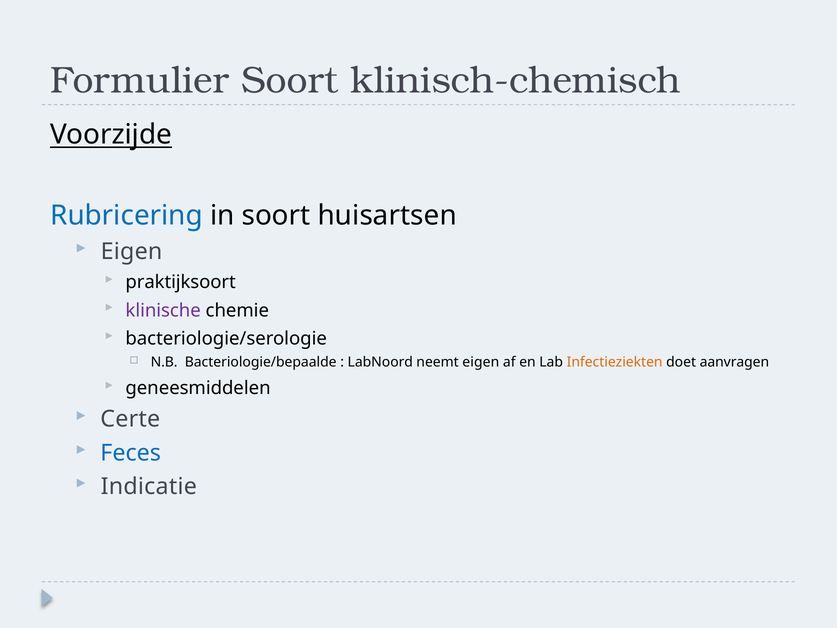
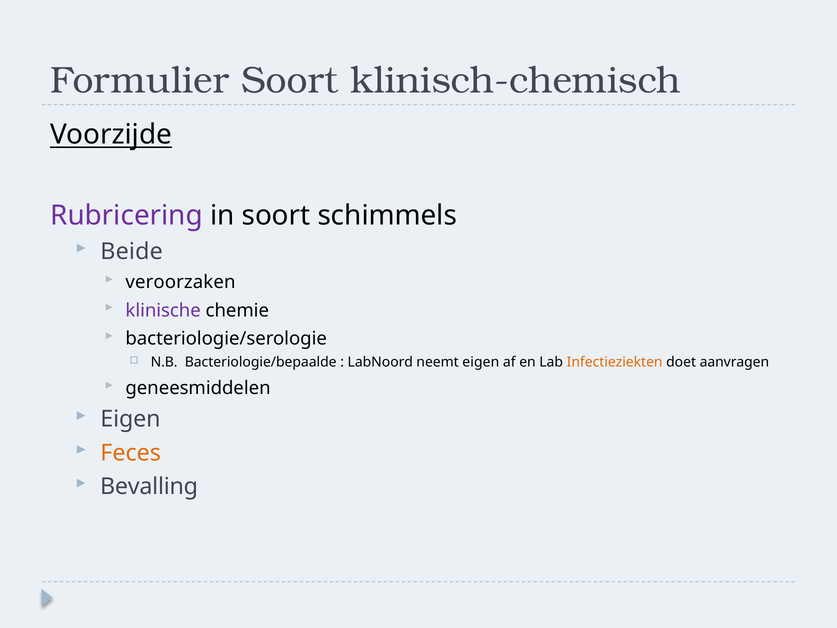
Rubricering colour: blue -> purple (127, 215)
huisartsen: huisartsen -> schimmels (387, 215)
Eigen: Eigen -> Beide (132, 252)
praktijksoort: praktijksoort -> veroorzaken (180, 282)
Certe: Certe -> Eigen (130, 419)
Feces colour: blue -> orange (131, 453)
Indicatie: Indicatie -> Bevalling (149, 487)
